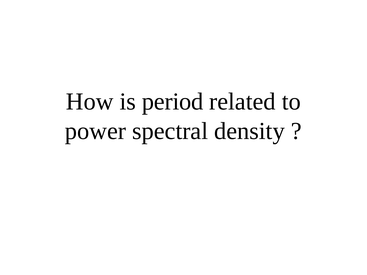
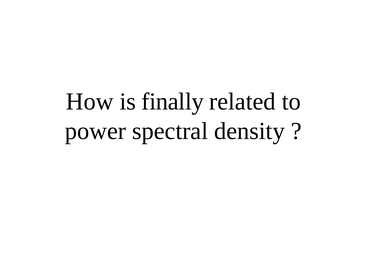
period: period -> finally (173, 102)
